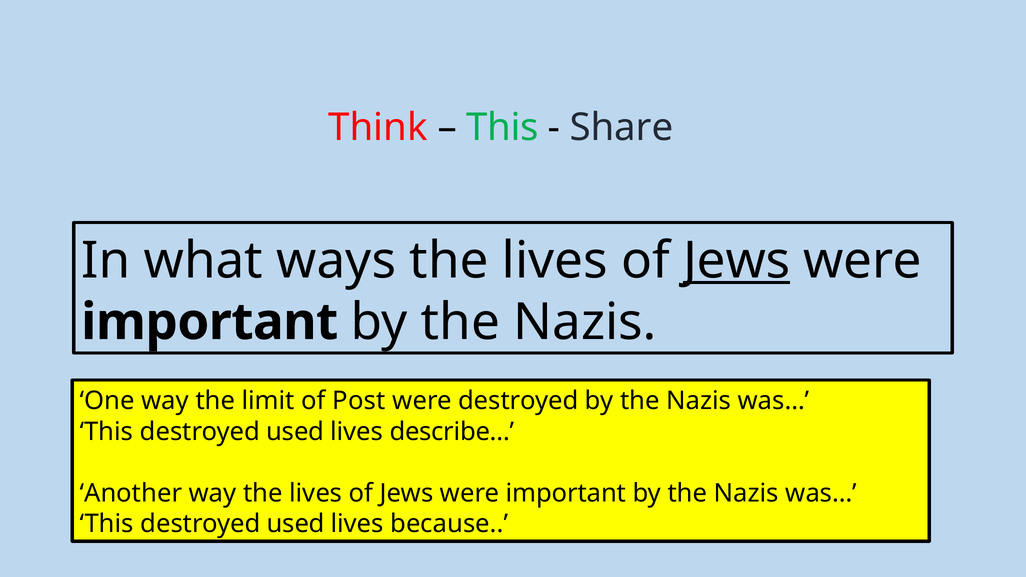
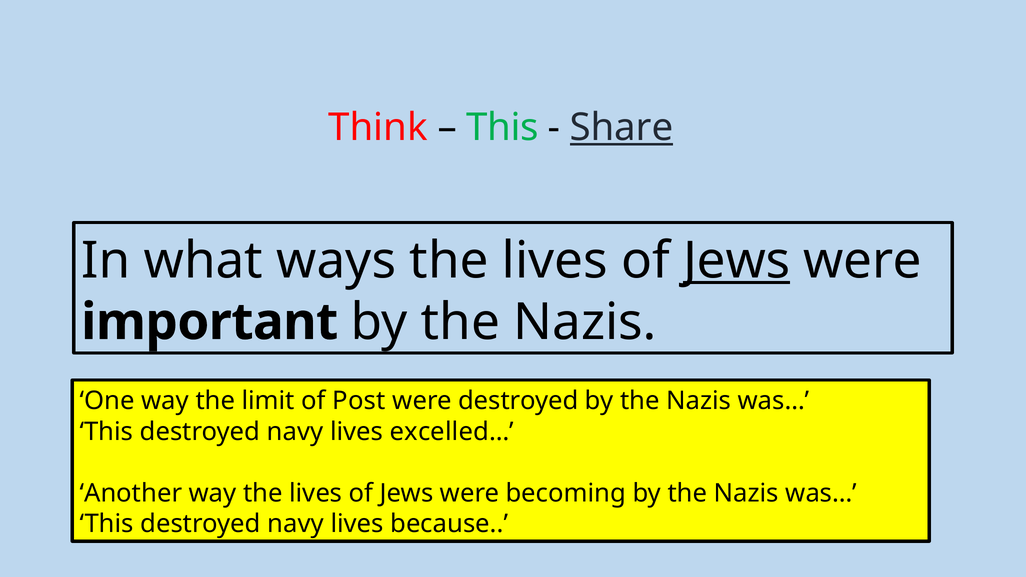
Share underline: none -> present (622, 128)
used: used -> navy (295, 432)
describe…: describe… -> excelled… (452, 432)
important: important -> becoming (566, 493)
used: used -> navy (296, 524)
